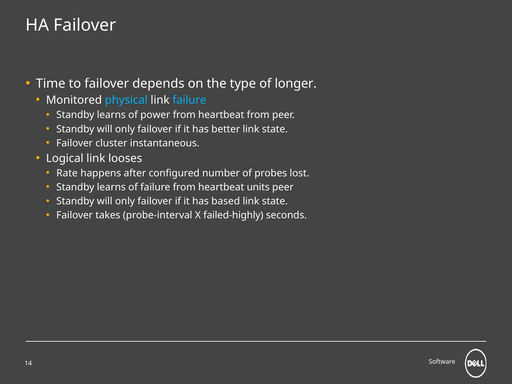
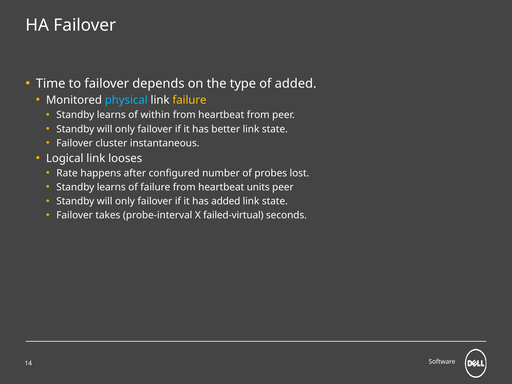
of longer: longer -> added (296, 84)
failure colour: light blue -> yellow (189, 100)
power: power -> within (155, 115)
has based: based -> added (226, 201)
failed-highly: failed-highly -> failed-virtual (233, 215)
